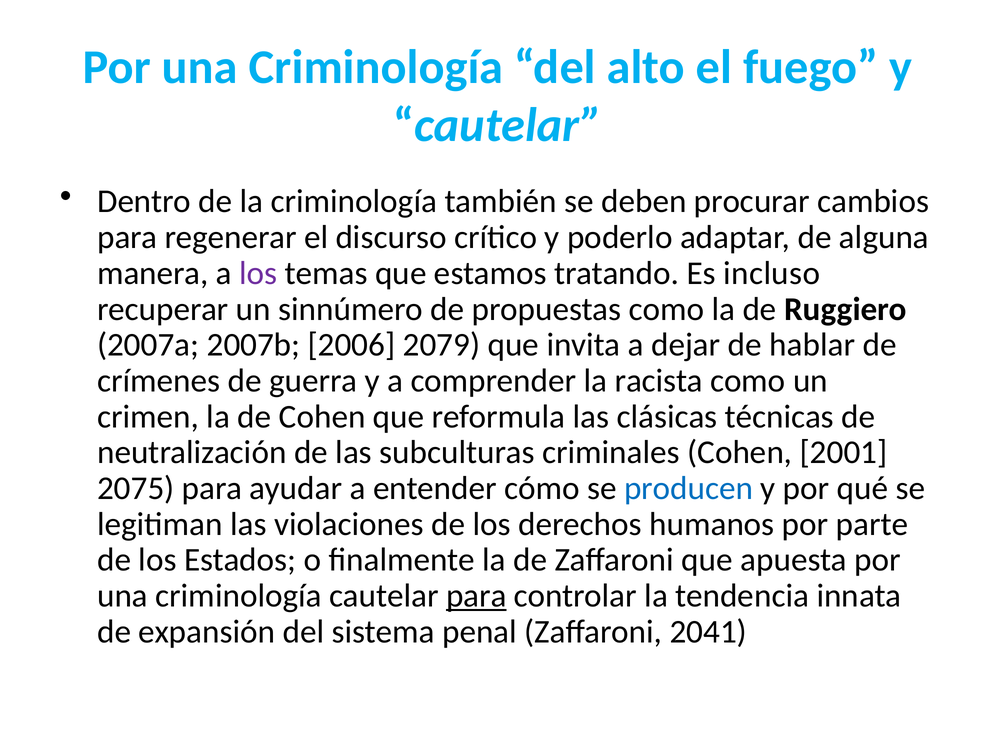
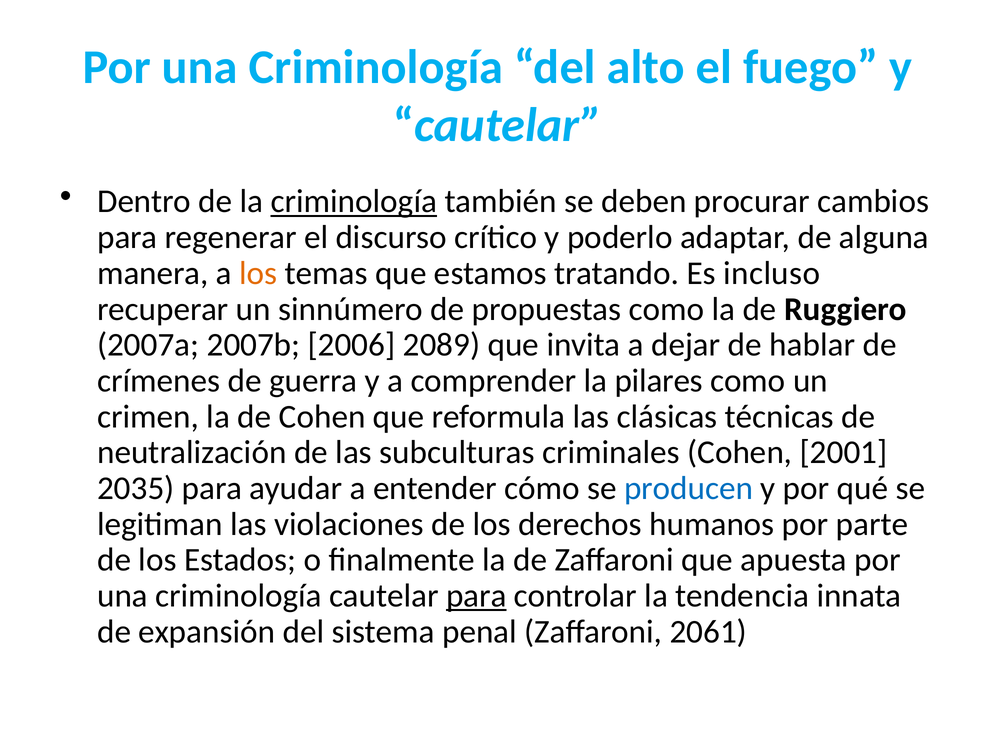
criminología underline: none -> present (354, 202)
los colour: purple -> orange (258, 273)
2079: 2079 -> 2089 (442, 345)
racista: racista -> pilares (659, 381)
2075: 2075 -> 2035 (136, 488)
2041: 2041 -> 2061 (708, 632)
